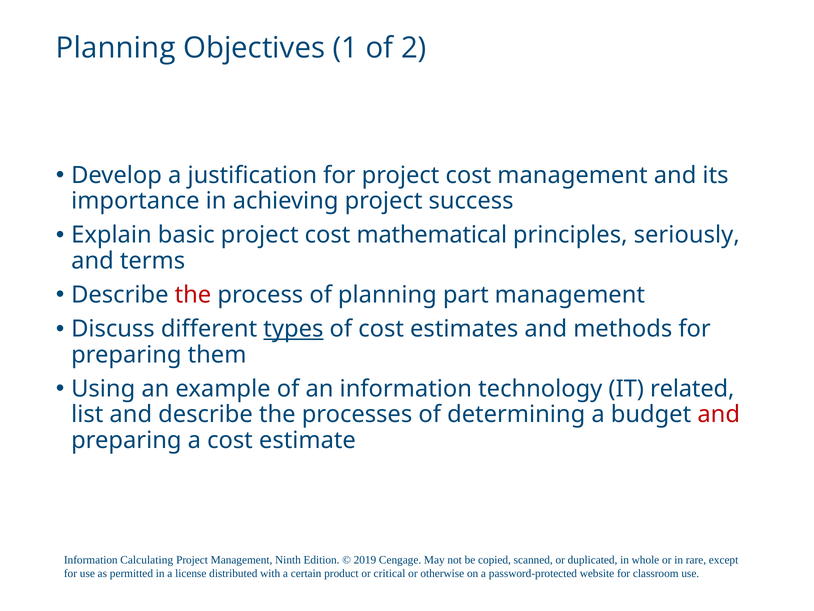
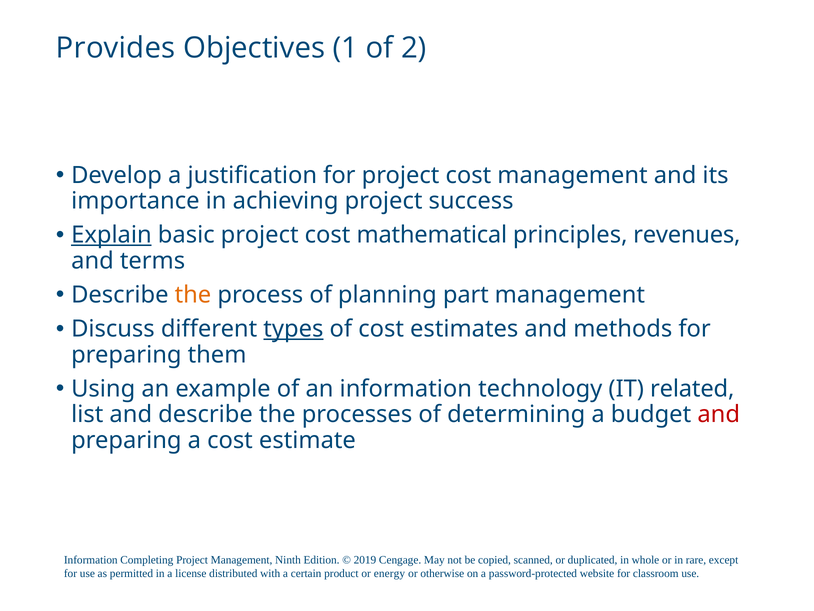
Planning: Planning -> Provides (116, 48)
Explain underline: none -> present (111, 235)
seriously: seriously -> revenues (687, 235)
the colour: red -> orange (193, 295)
Calculating: Calculating -> Completing (147, 560)
critical: critical -> energy (389, 573)
